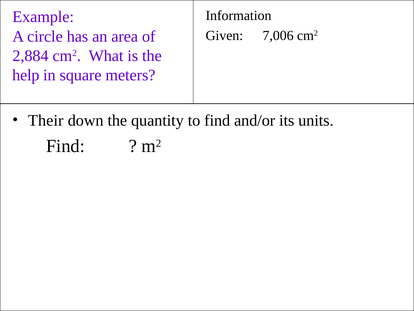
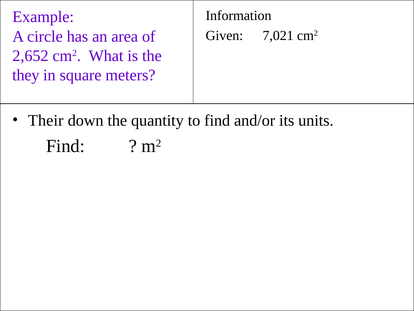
7,006: 7,006 -> 7,021 (278, 35)
2,884: 2,884 -> 2,652 (30, 56)
help: help -> they (26, 75)
